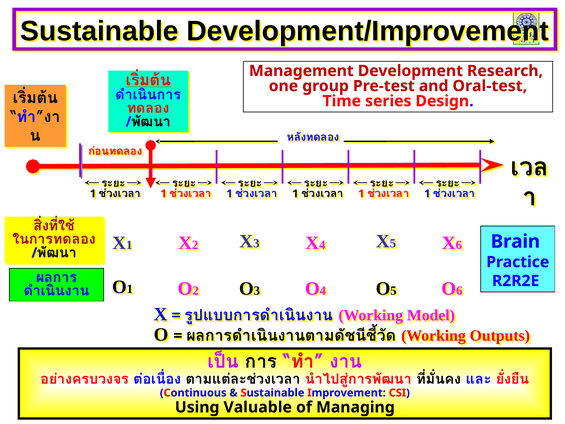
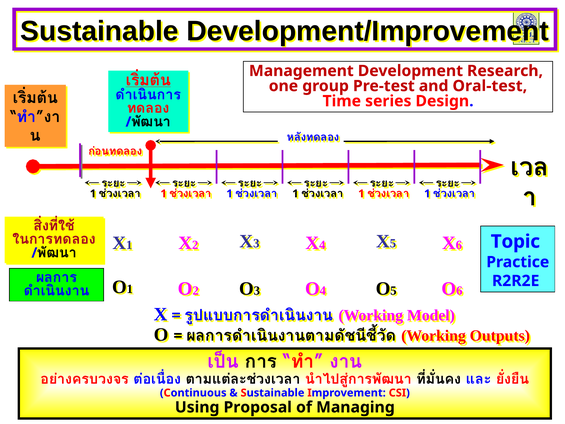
Brain: Brain -> Topic (515, 241)
Valuable: Valuable -> Proposal (258, 407)
